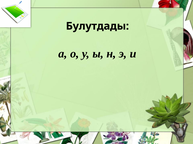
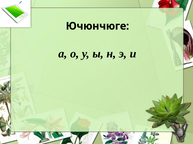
Булутдады: Булутдады -> Ючюнчюге (97, 26)
